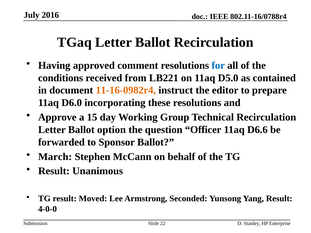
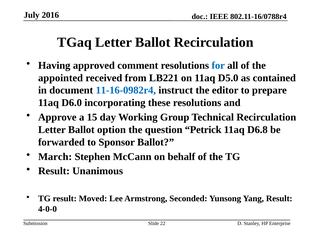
conditions: conditions -> appointed (61, 78)
11-16-0982r4 colour: orange -> blue (126, 90)
Officer: Officer -> Petrick (203, 130)
D6.6: D6.6 -> D6.8 (257, 130)
